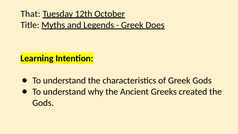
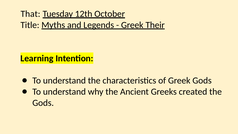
Does: Does -> Their (155, 25)
